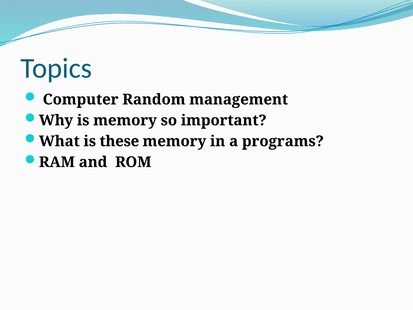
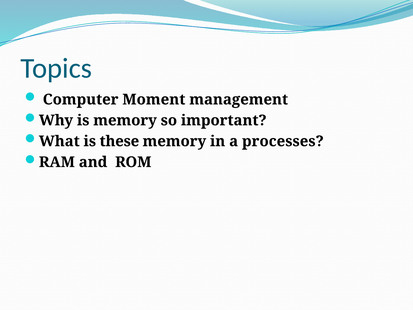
Random: Random -> Moment (154, 99)
programs: programs -> processes (283, 141)
